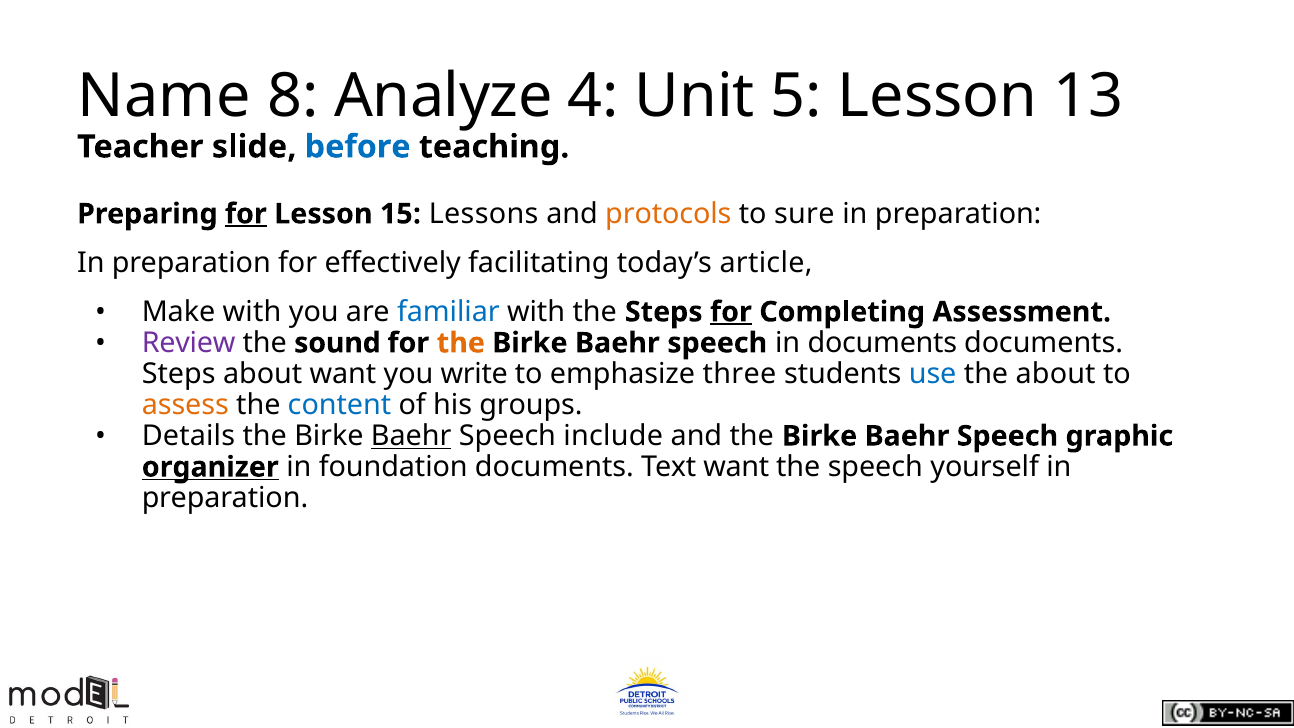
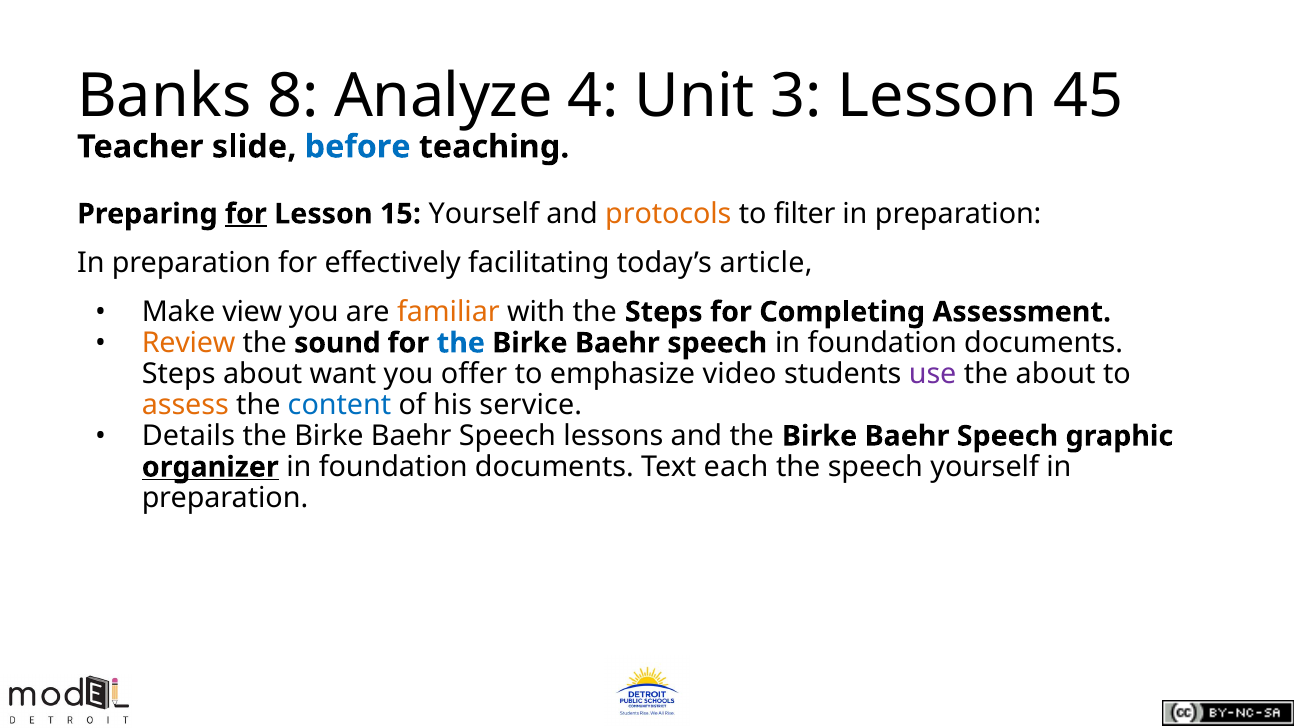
Name: Name -> Banks (164, 96)
5: 5 -> 3 (797, 96)
13: 13 -> 45 (1088, 96)
15 Lessons: Lessons -> Yourself (484, 214)
sure: sure -> filter (805, 214)
Make with: with -> view (252, 312)
familiar colour: blue -> orange (448, 312)
for underline: present -> none (731, 312)
Review colour: purple -> orange (189, 343)
the colour: orange -> blue (461, 343)
speech in documents: documents -> foundation (882, 343)
write: write -> offer (474, 374)
three: three -> video (740, 374)
use colour: blue -> purple (933, 374)
groups: groups -> service (531, 405)
Baehr underline: present -> none (411, 436)
include: include -> lessons (613, 436)
Text want: want -> each (736, 467)
